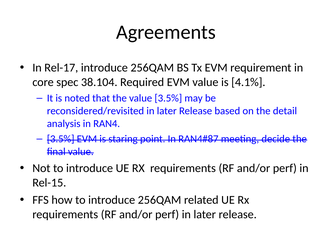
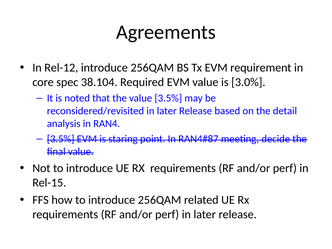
Rel-17: Rel-17 -> Rel-12 (61, 68)
4.1%: 4.1% -> 3.0% (248, 82)
